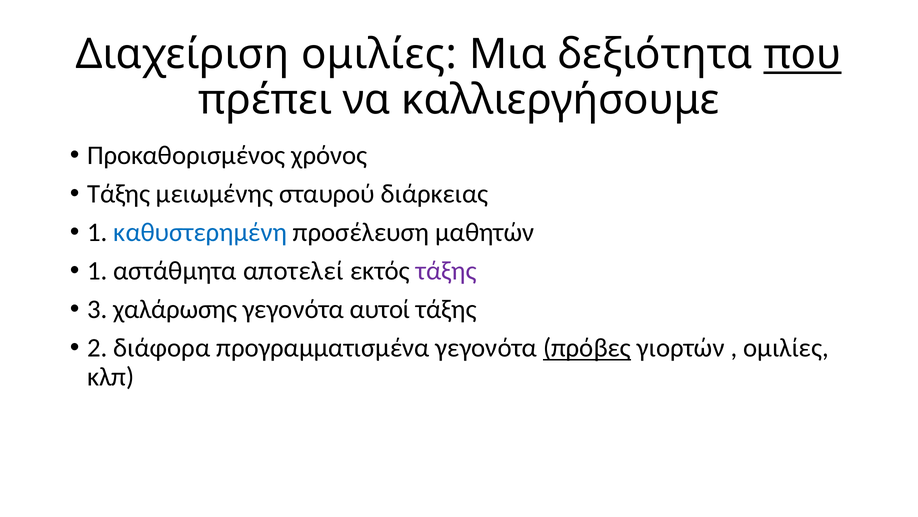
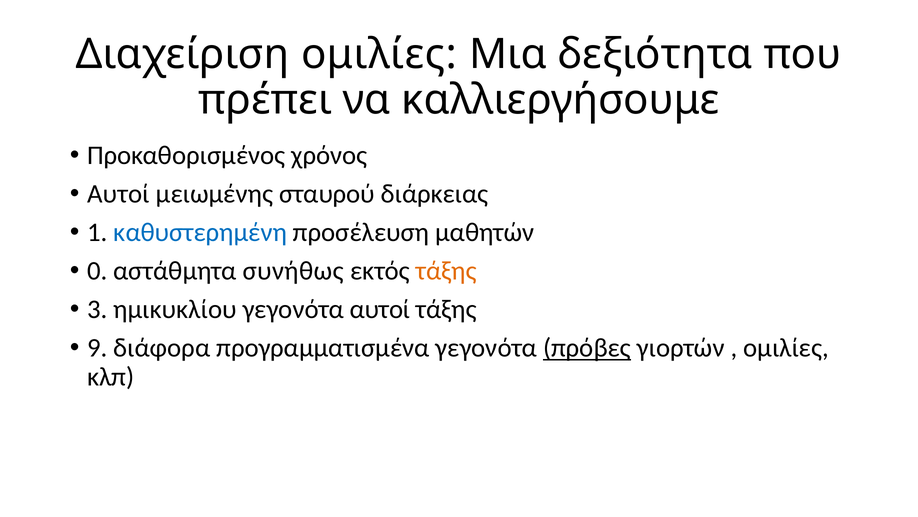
που underline: present -> none (803, 54)
Τάξης: Τάξης -> Αυτοί (118, 194)
1: 1 -> 0 (97, 271)
αποτελεί: αποτελεί -> συνήθως (293, 271)
τάξης colour: purple -> orange (446, 271)
χαλάρωσης: χαλάρωσης -> ημικυκλίου (175, 309)
2: 2 -> 9 (97, 348)
